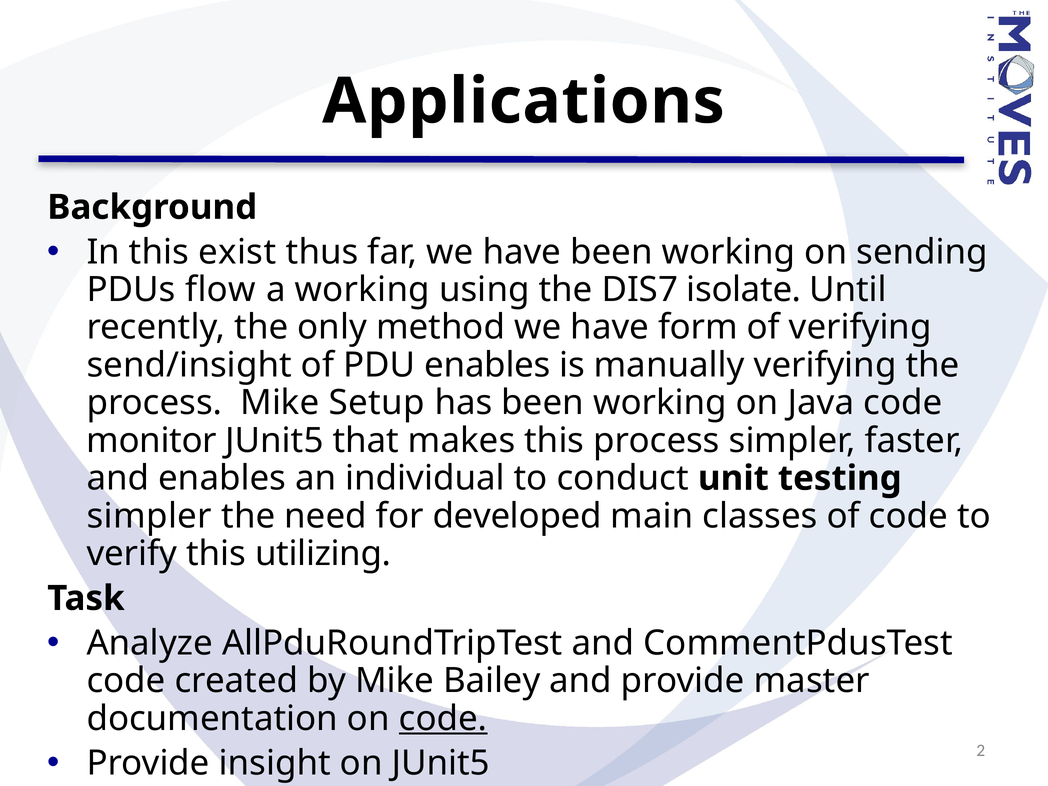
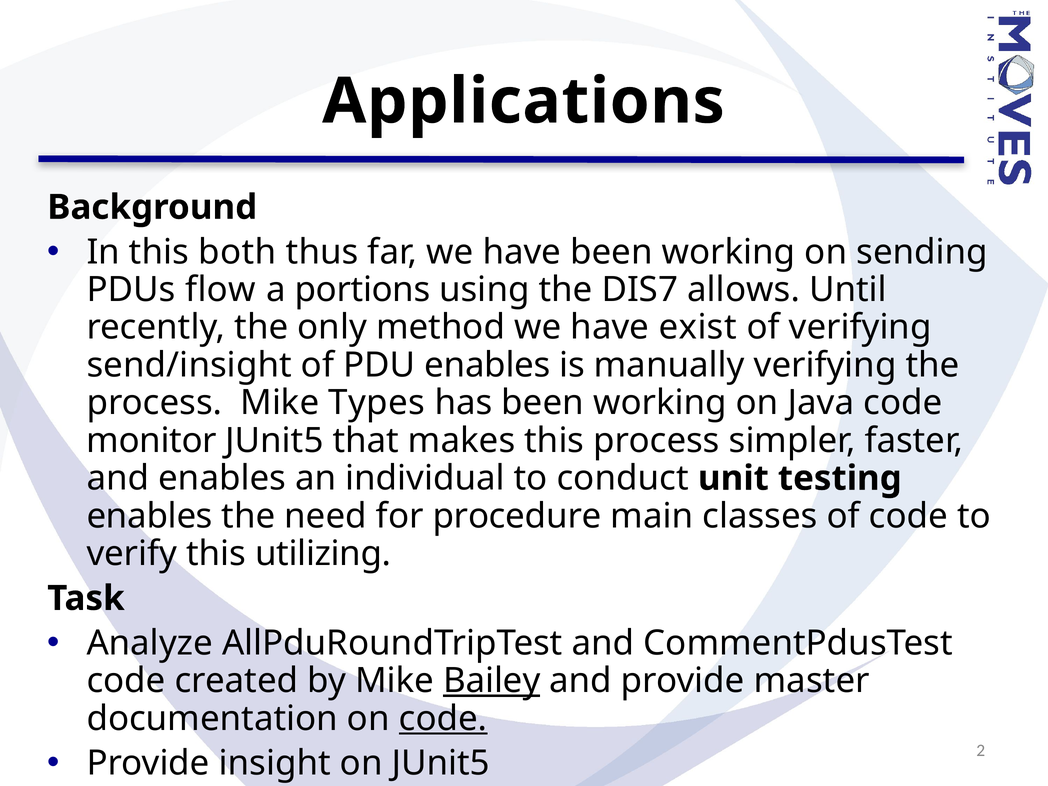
exist: exist -> both (237, 252)
a working: working -> portions (363, 290)
isolate: isolate -> allows (744, 290)
form: form -> exist (698, 327)
Setup: Setup -> Types (377, 403)
simpler: simpler -> enables (150, 516)
developed: developed -> procedure (517, 516)
Bailey underline: none -> present (492, 681)
